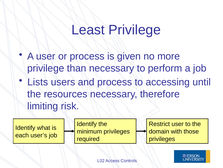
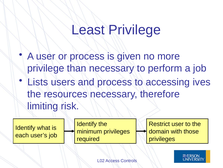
until: until -> ives (202, 82)
